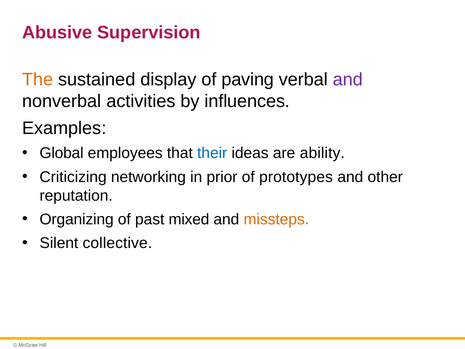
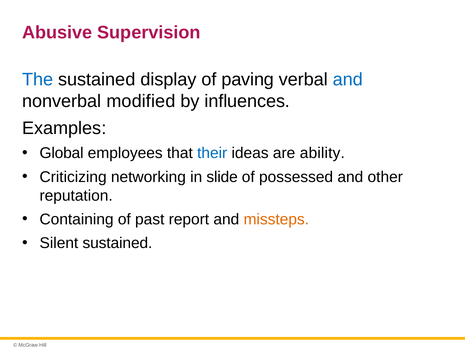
The colour: orange -> blue (38, 79)
and colour: purple -> blue (348, 79)
activities: activities -> modified (141, 101)
prior: prior -> slide (222, 177)
prototypes: prototypes -> possessed (296, 177)
Organizing: Organizing -> Containing (77, 219)
mixed: mixed -> report (189, 219)
Silent collective: collective -> sustained (117, 243)
